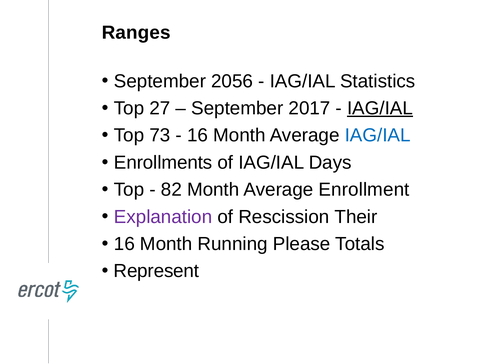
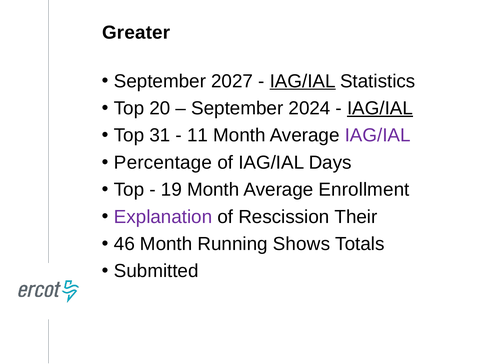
Ranges: Ranges -> Greater (136, 33)
2056: 2056 -> 2027 (232, 81)
IAG/IAL underline: none -> present (303, 81)
27: 27 -> 20 (160, 108)
2017: 2017 -> 2024 (310, 108)
73: 73 -> 31 (160, 135)
16: 16 -> 11 (198, 135)
IAG/IAL colour: blue -> purple (378, 135)
Enrollments: Enrollments -> Percentage (163, 162)
82: 82 -> 19 (171, 190)
16: 16 -> 46 (124, 244)
Please: Please -> Shows (302, 244)
Represent: Represent -> Submitted (156, 271)
